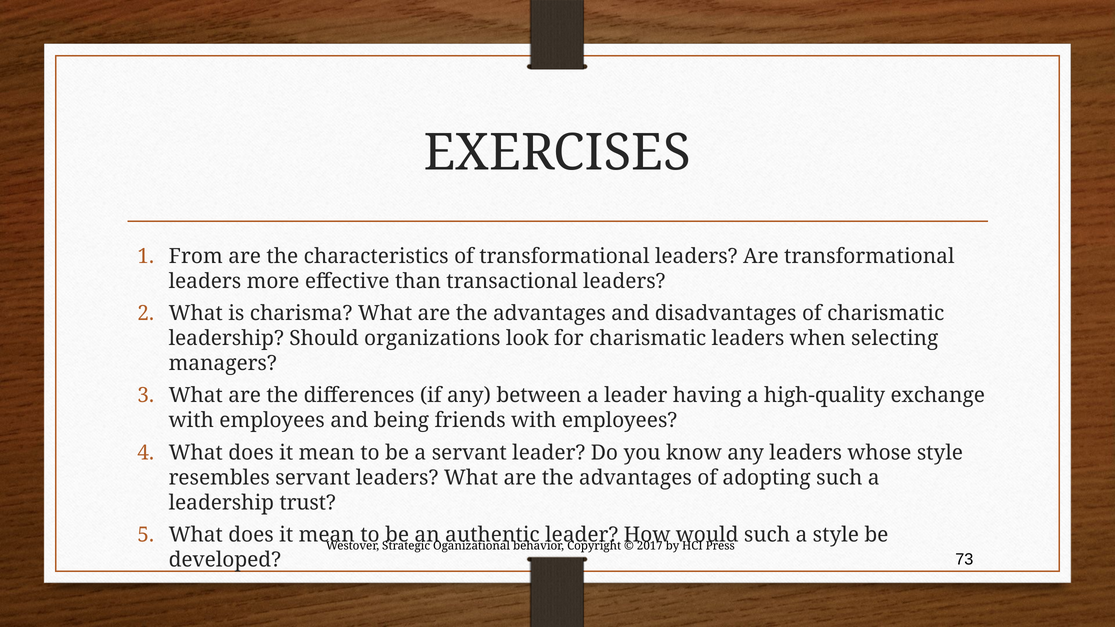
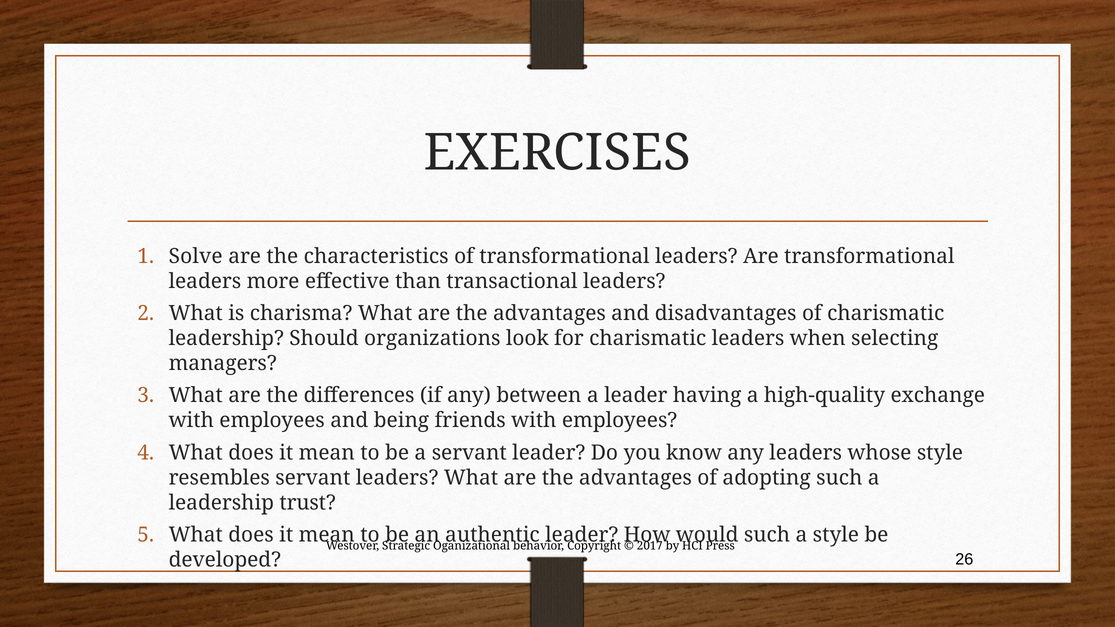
From: From -> Solve (196, 256)
73: 73 -> 26 (964, 560)
